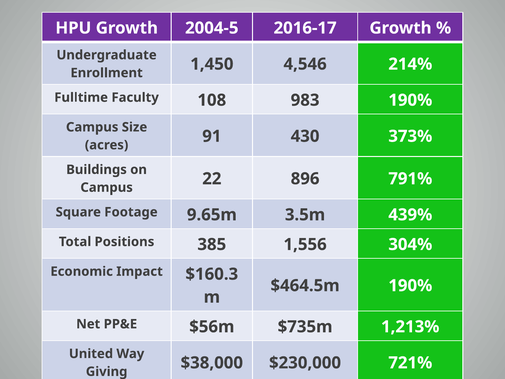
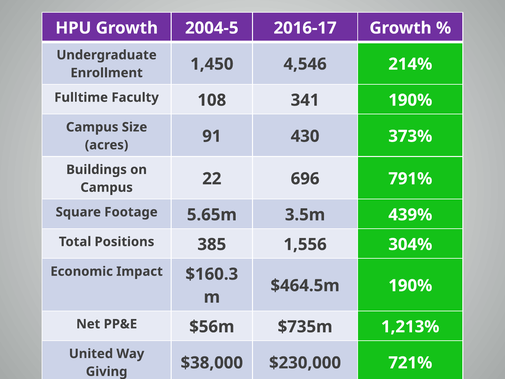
983: 983 -> 341 (305, 100)
896: 896 -> 696 (305, 179)
9.65m: 9.65m -> 5.65m (212, 215)
